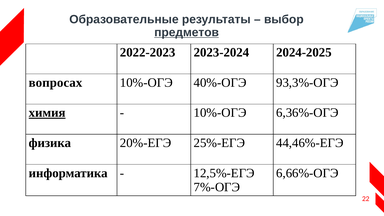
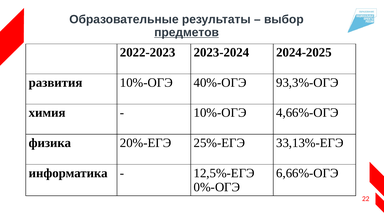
вопросах: вопросах -> развития (56, 83)
химия underline: present -> none (47, 113)
6,36%-ОГЭ: 6,36%-ОГЭ -> 4,66%-ОГЭ (307, 113)
44,46%-ЕГЭ: 44,46%-ЕГЭ -> 33,13%-ЕГЭ (310, 143)
7%-ОГЭ: 7%-ОГЭ -> 0%-ОГЭ (217, 187)
